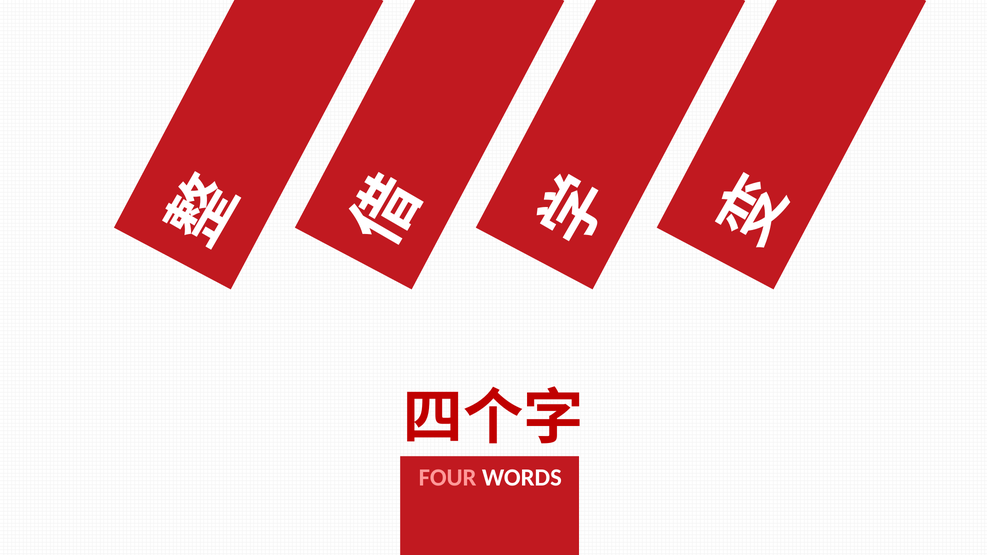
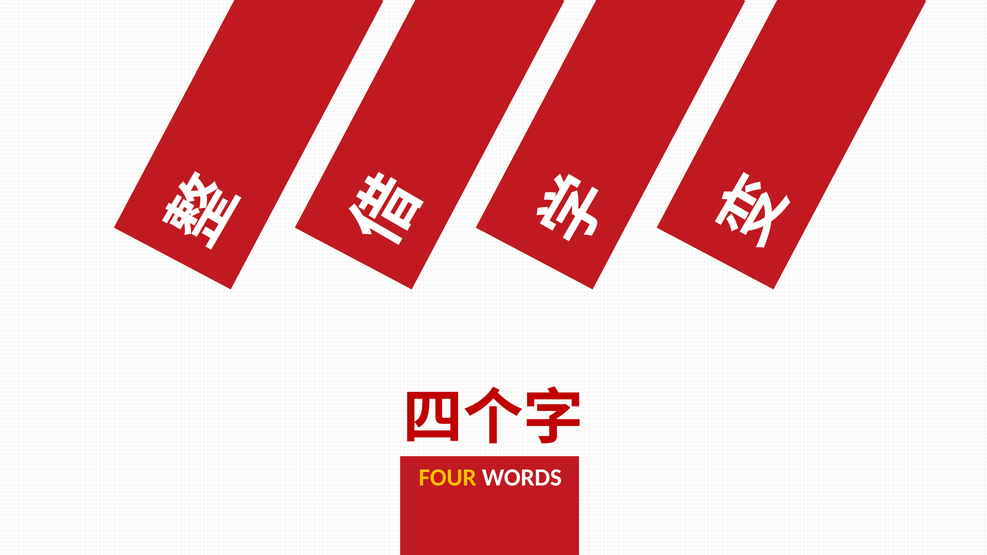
FOUR colour: pink -> yellow (448, 478)
